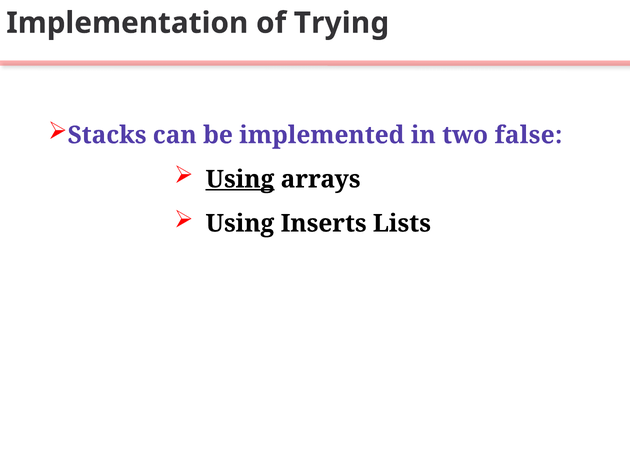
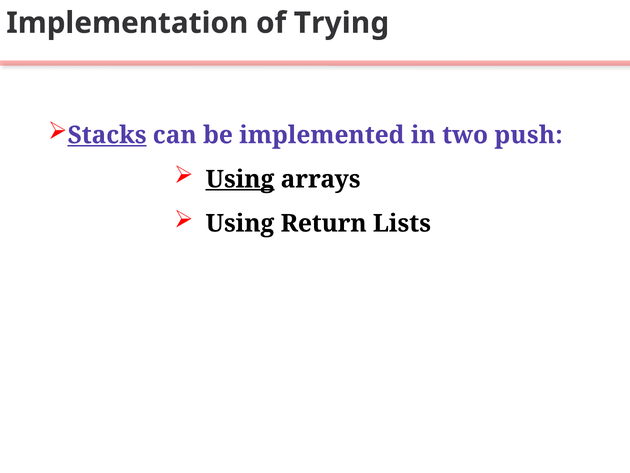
Stacks underline: none -> present (107, 135)
false: false -> push (529, 135)
Inserts: Inserts -> Return (324, 223)
